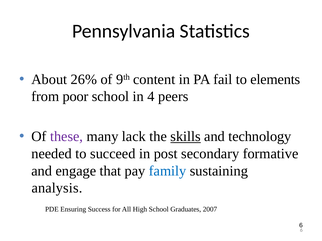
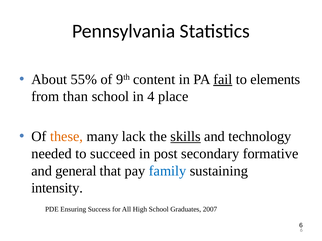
26%: 26% -> 55% (84, 80)
fail underline: none -> present (223, 80)
poor: poor -> than (75, 97)
peers: peers -> place (173, 97)
these colour: purple -> orange (67, 137)
engage: engage -> general (76, 171)
analysis: analysis -> intensity (57, 188)
